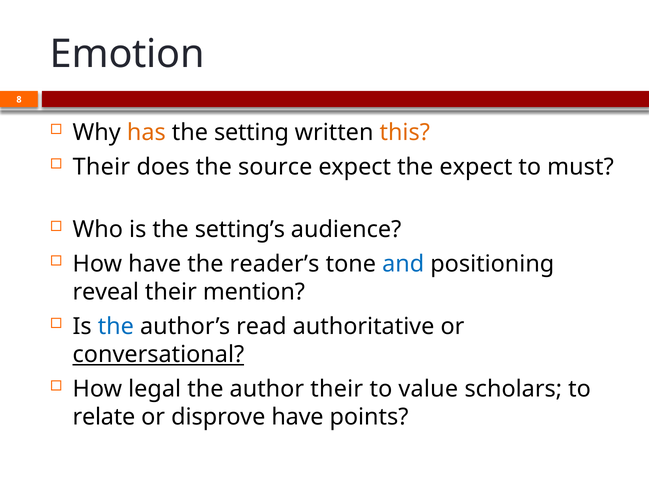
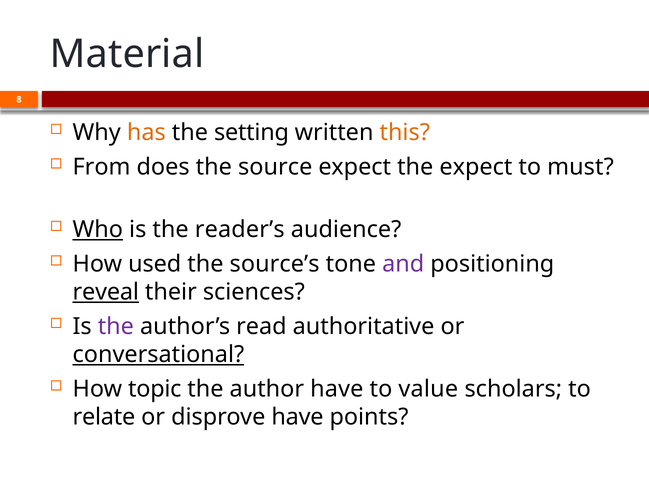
Emotion: Emotion -> Material (127, 54)
Their: Their -> From (102, 167)
Who underline: none -> present (98, 229)
setting’s: setting’s -> reader’s (240, 229)
How have: have -> used (155, 264)
reader’s: reader’s -> source’s (275, 264)
and colour: blue -> purple (403, 264)
reveal underline: none -> present (106, 292)
mention: mention -> sciences (254, 292)
the colour: blue -> purple (116, 326)
legal: legal -> topic (155, 389)
author their: their -> have (337, 389)
